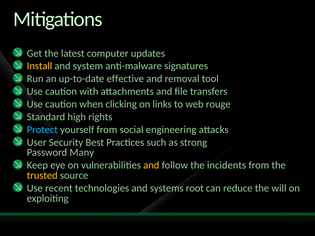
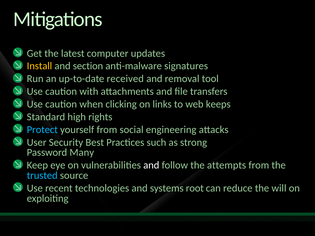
system: system -> section (88, 66)
effective: effective -> received (125, 79)
rouge: rouge -> keeps (218, 104)
and colour: yellow -> white (151, 165)
incidents: incidents -> attempts (227, 165)
trusted colour: yellow -> light blue (42, 176)
